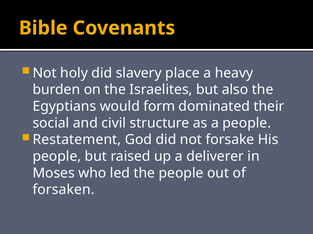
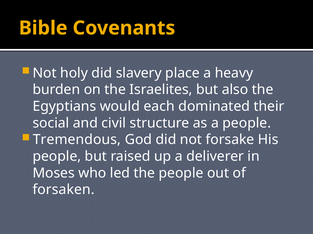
form: form -> each (159, 107)
Restatement: Restatement -> Tremendous (77, 140)
